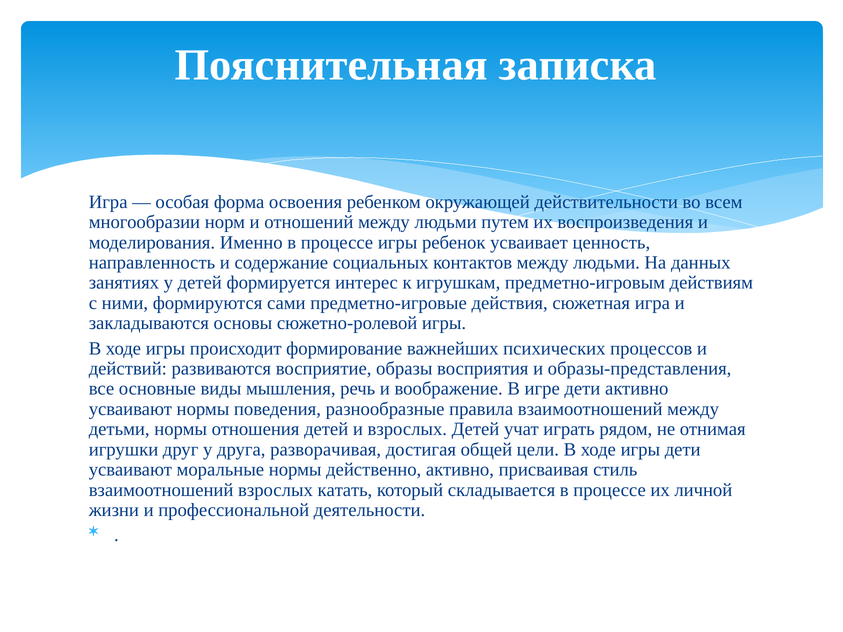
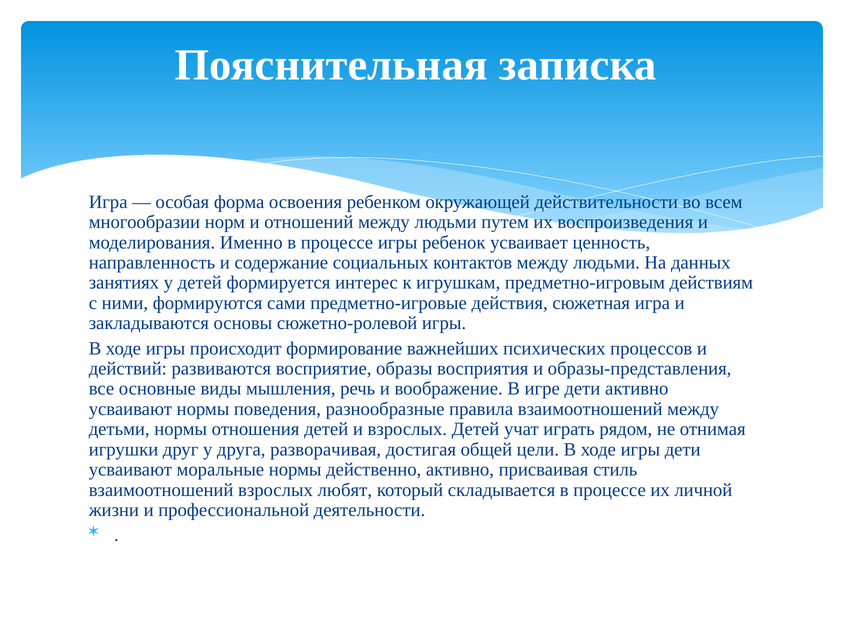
катать: катать -> любят (345, 490)
